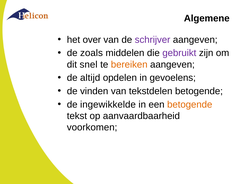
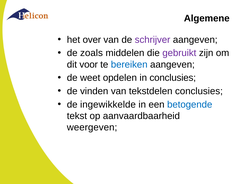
snel: snel -> voor (89, 65)
bereiken colour: orange -> blue (129, 65)
altijd: altijd -> weet (90, 78)
in gevoelens: gevoelens -> conclusies (173, 78)
tekstdelen betogende: betogende -> conclusies (199, 91)
betogende colour: orange -> blue (190, 105)
voorkomen: voorkomen -> weergeven (92, 128)
